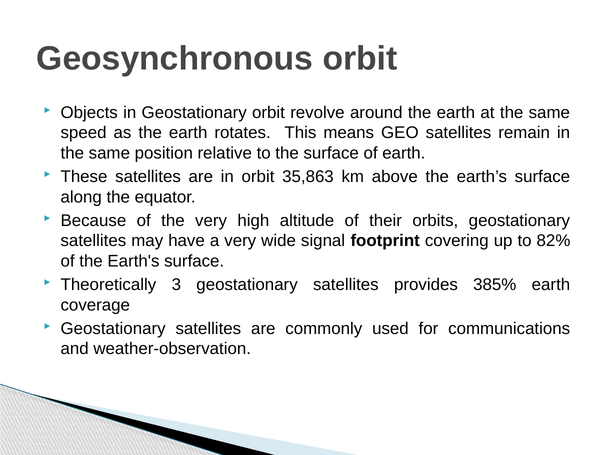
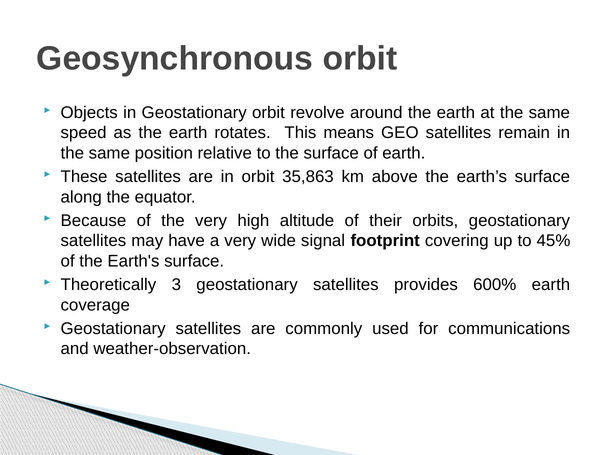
82%: 82% -> 45% (553, 241)
385%: 385% -> 600% (495, 285)
